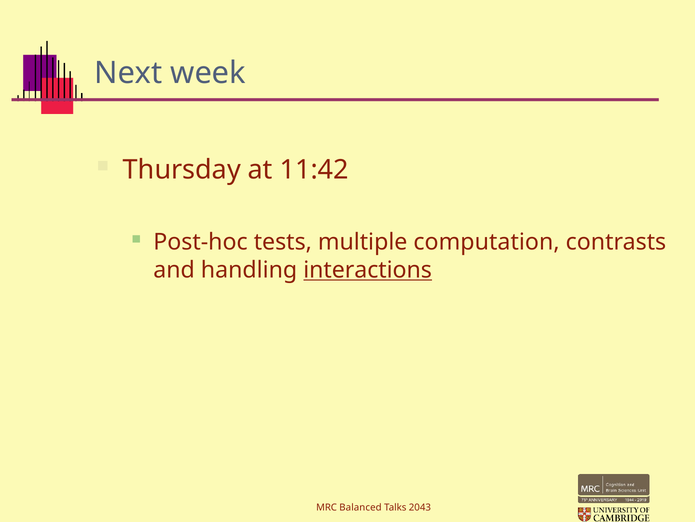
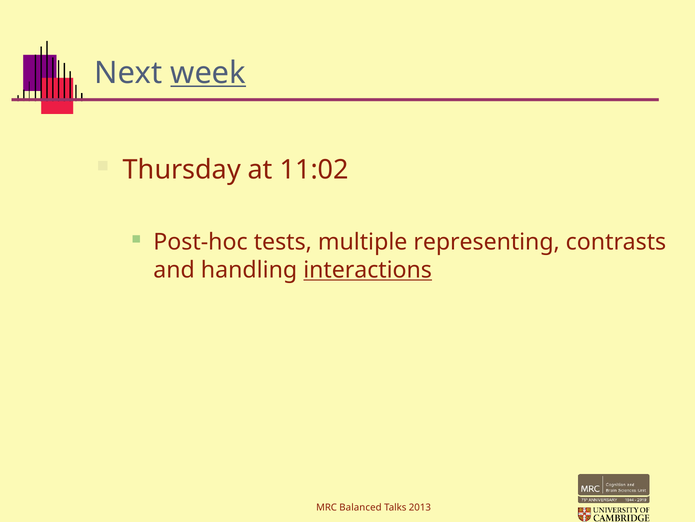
week underline: none -> present (208, 73)
11:42: 11:42 -> 11:02 (314, 170)
computation: computation -> representing (487, 242)
2043: 2043 -> 2013 (420, 507)
